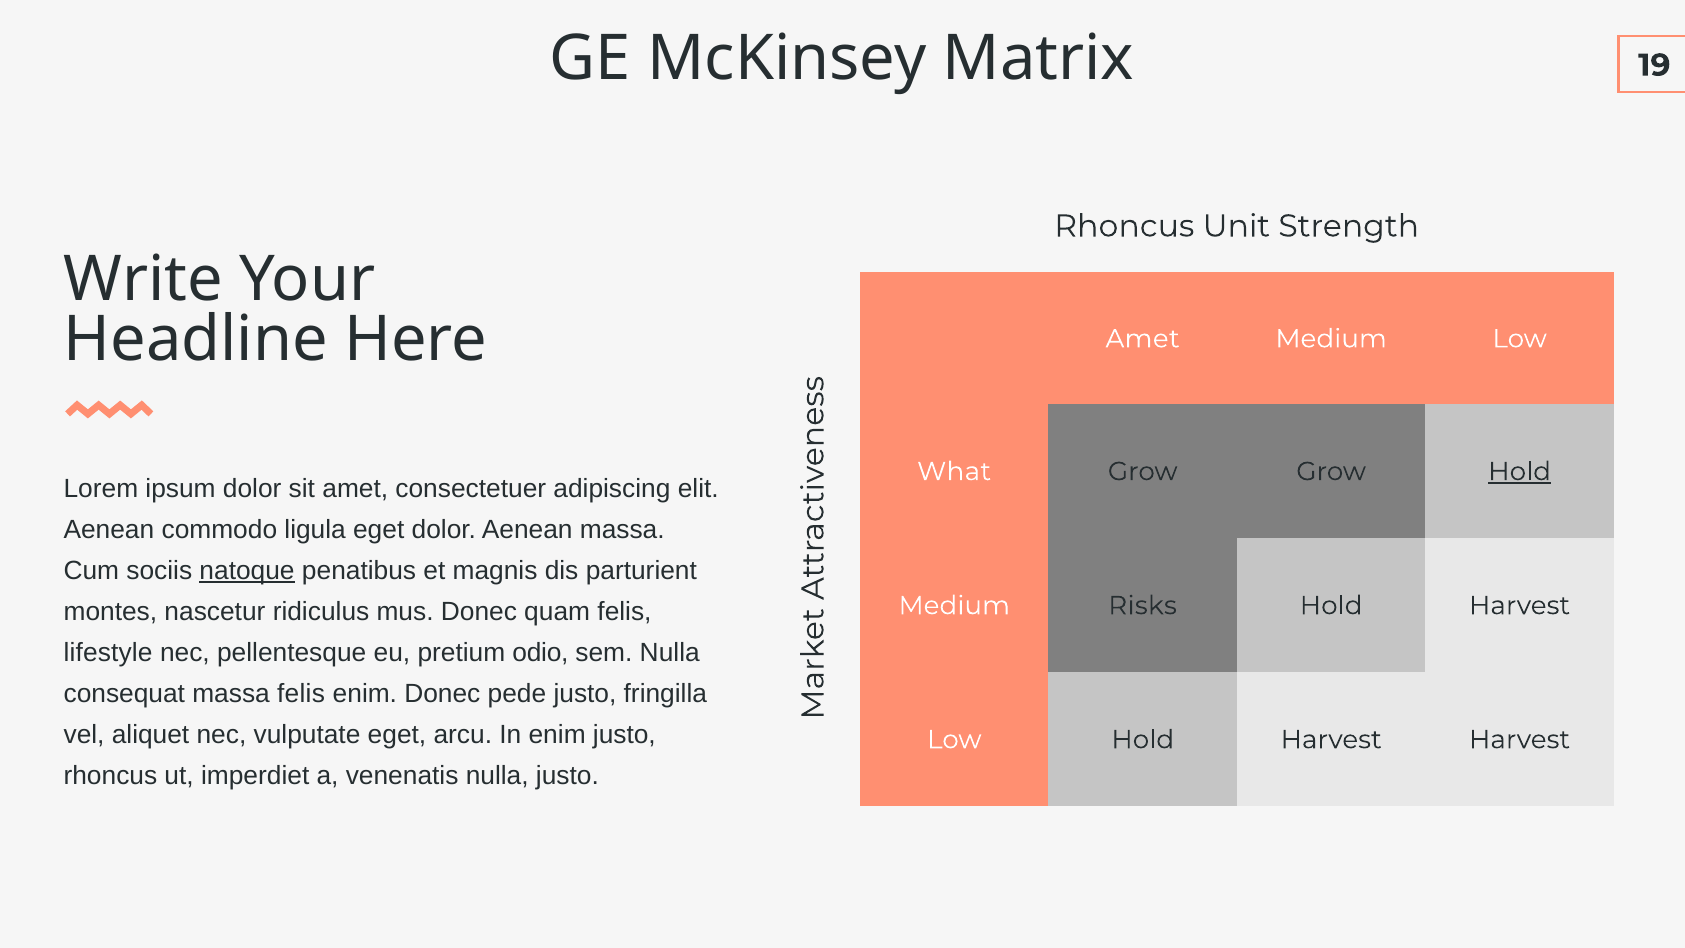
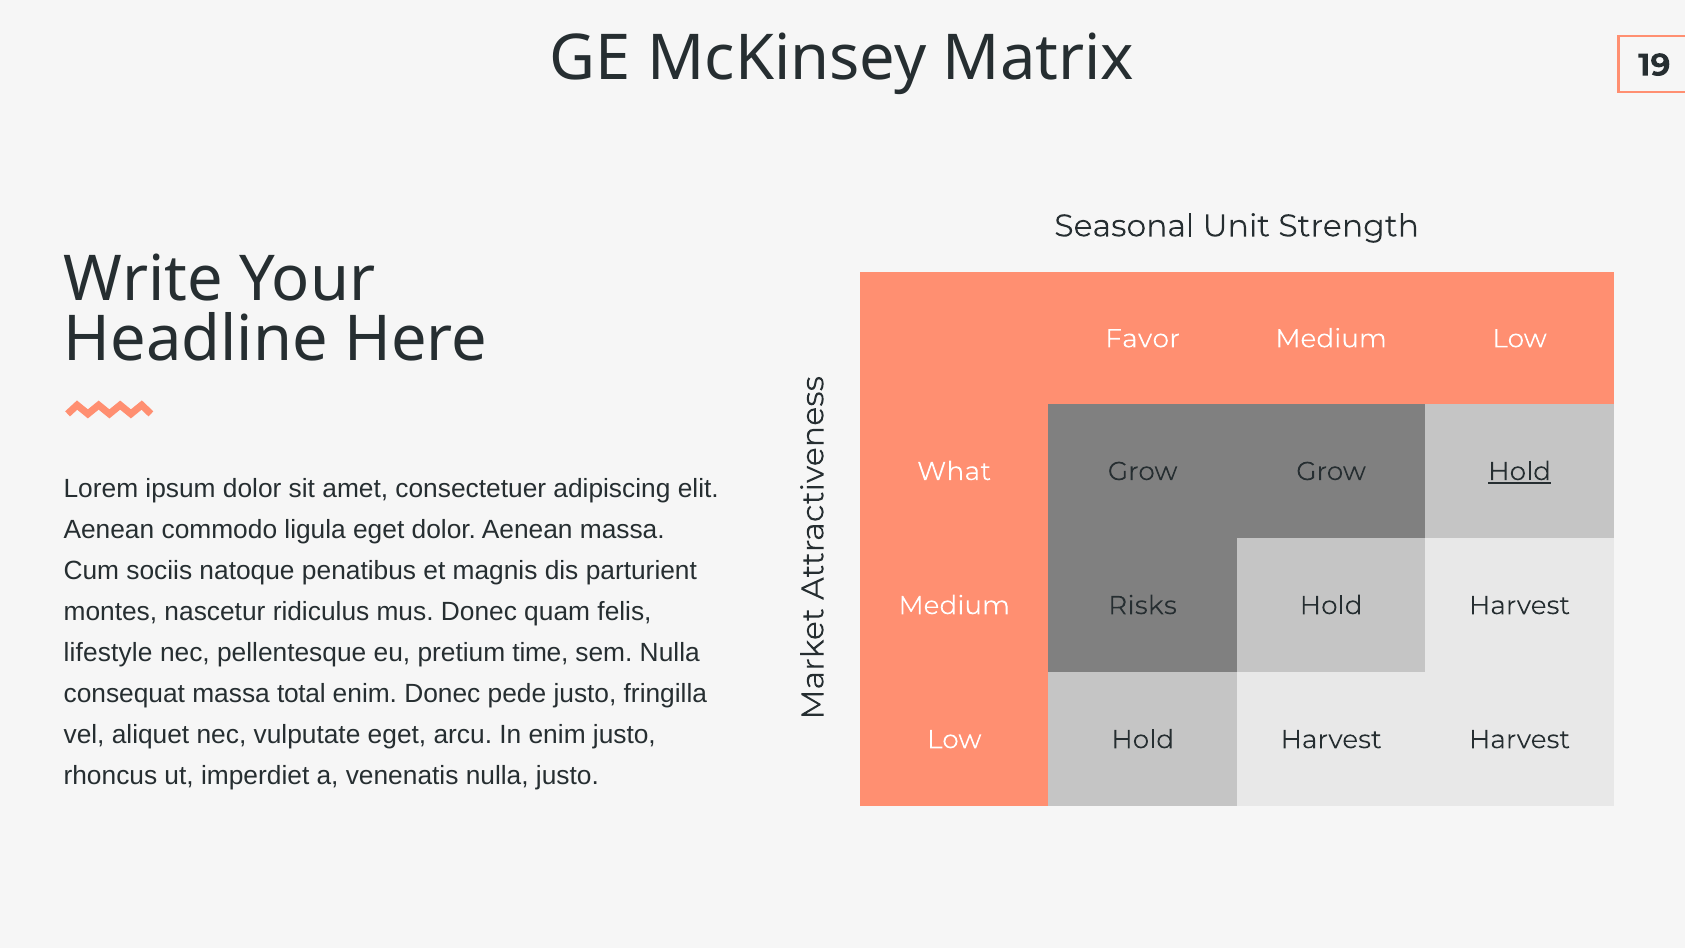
Rhoncus: Rhoncus -> Seasonal (1124, 226)
Amet: Amet -> Favor (1143, 339)
natoque underline: present -> none (247, 570)
odio: odio -> time (540, 653)
massa felis: felis -> total (301, 694)
